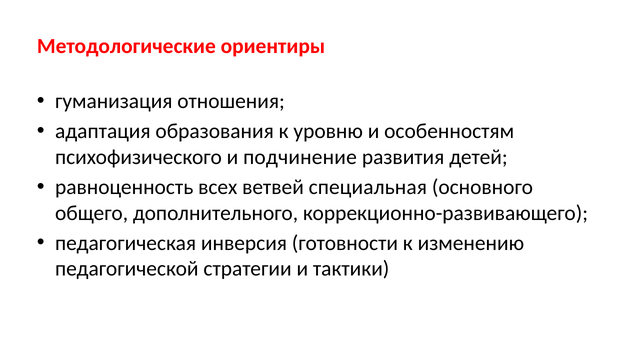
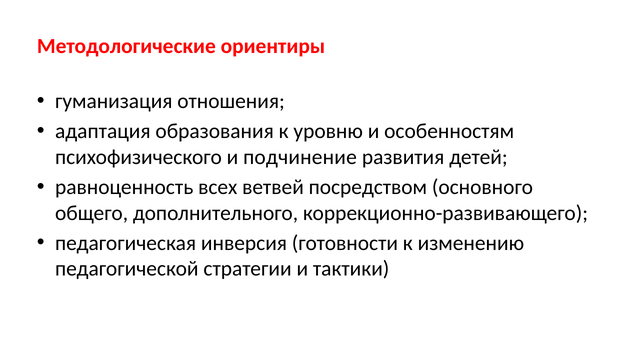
специальная: специальная -> посредством (368, 187)
